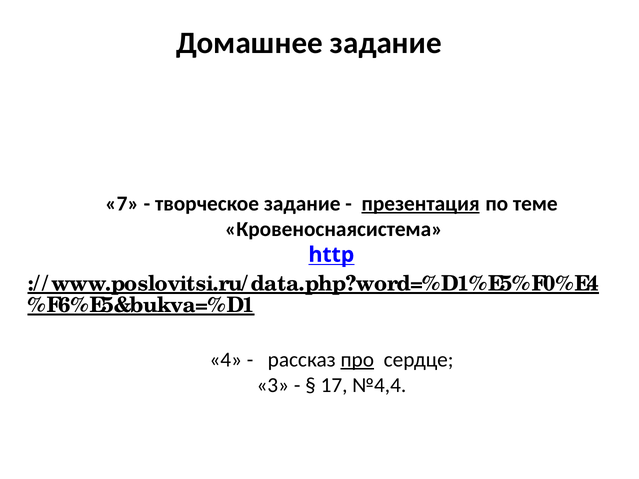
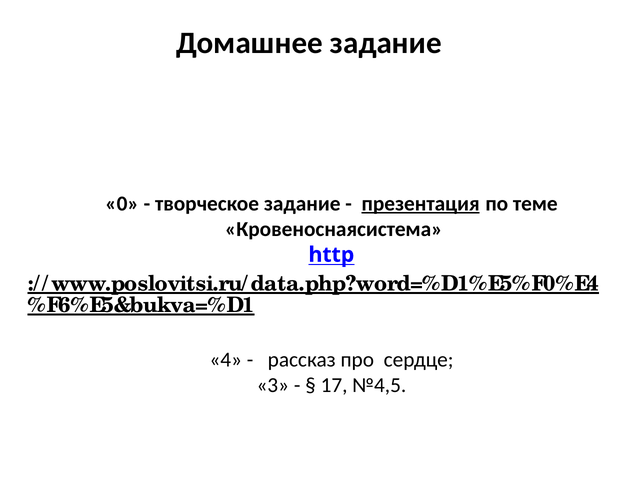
7: 7 -> 0 (122, 204)
про underline: present -> none (357, 360)
№4,4: №4,4 -> №4,5 (379, 385)
